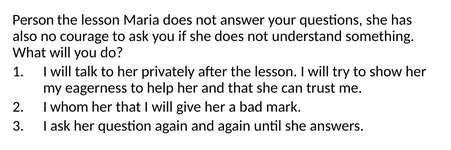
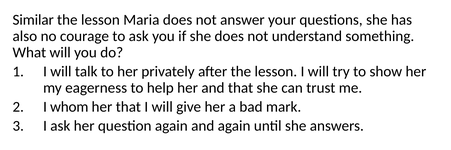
Person: Person -> Similar (33, 20)
